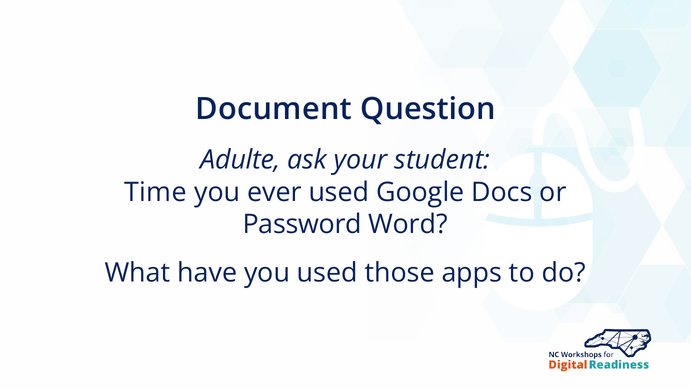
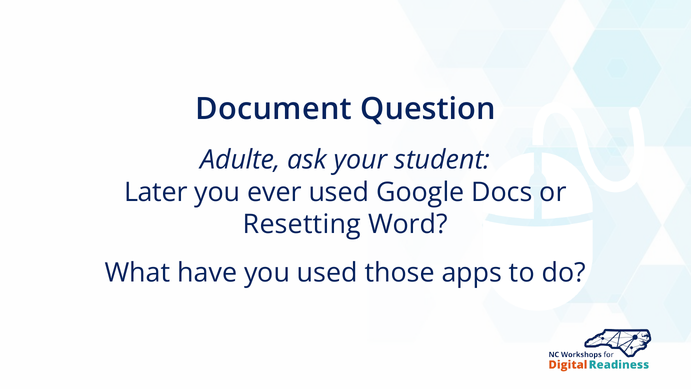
Time: Time -> Later (156, 192)
Password: Password -> Resetting (302, 224)
